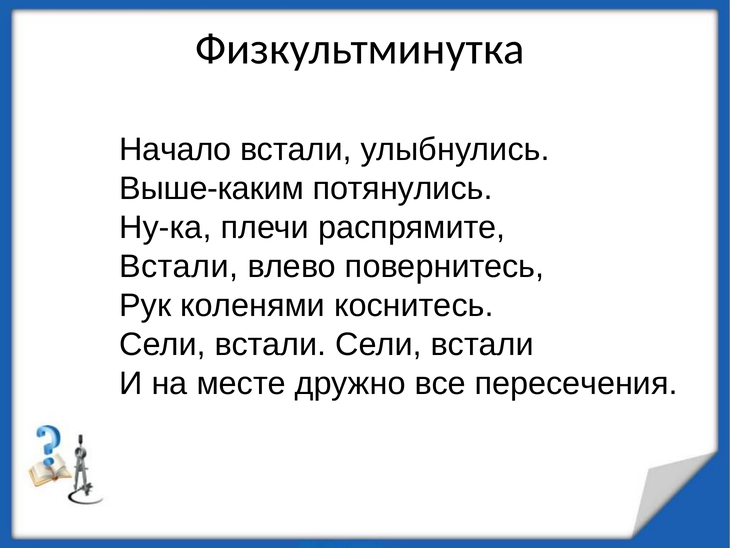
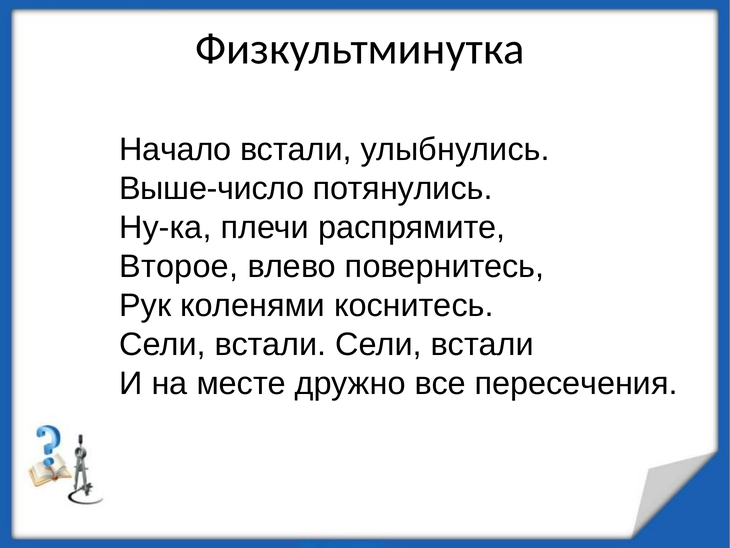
Выше-каким: Выше-каким -> Выше-число (212, 189)
Встали: Встали -> Второе (179, 266)
